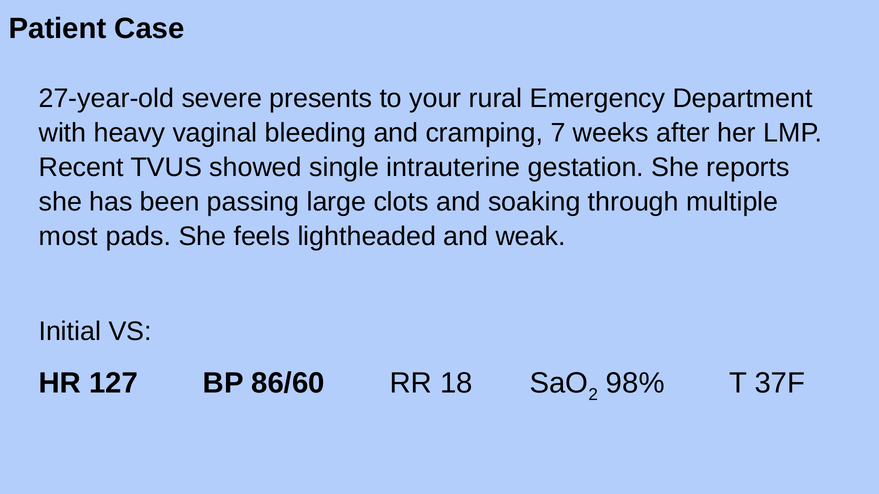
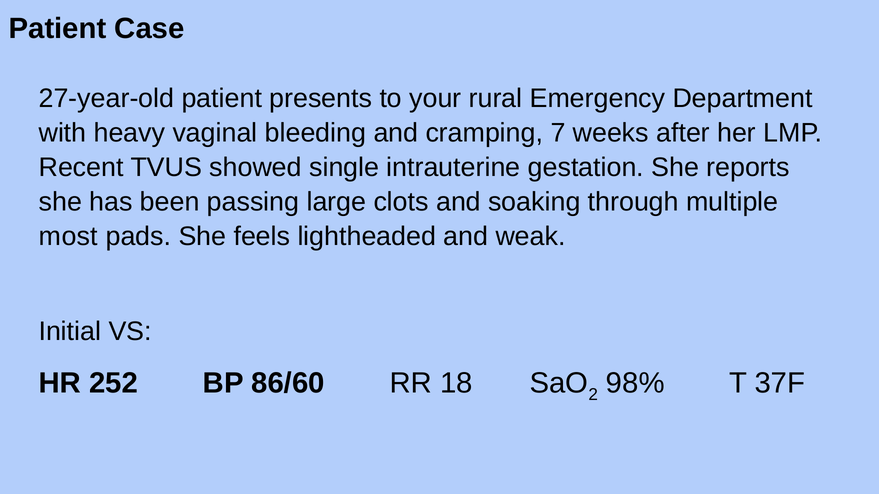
27-year-old severe: severe -> patient (222, 99)
127: 127 -> 252 (114, 383)
